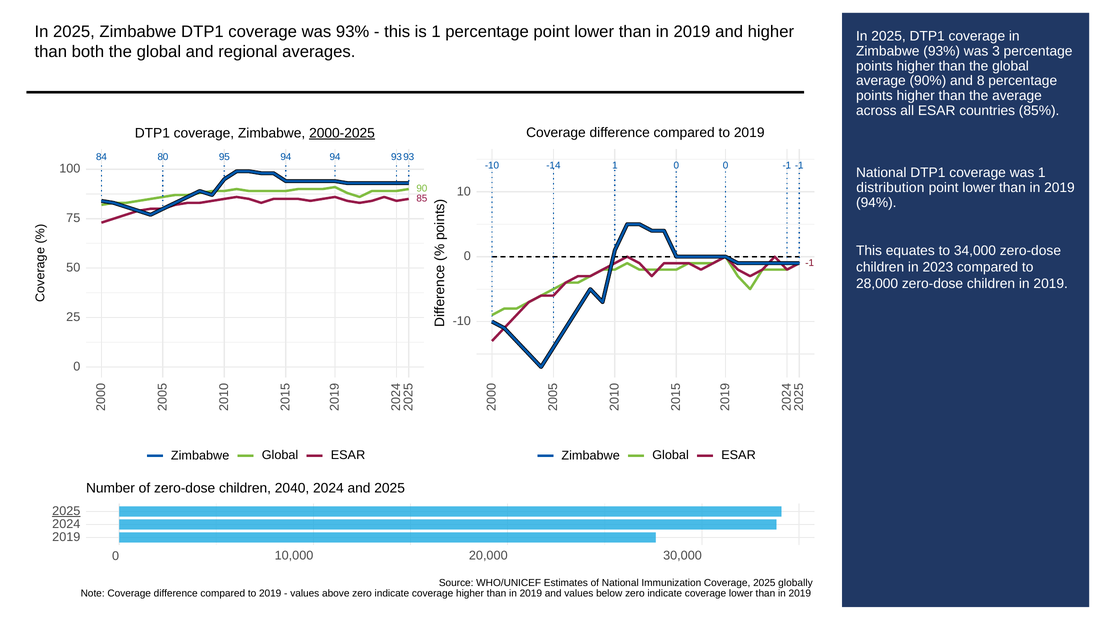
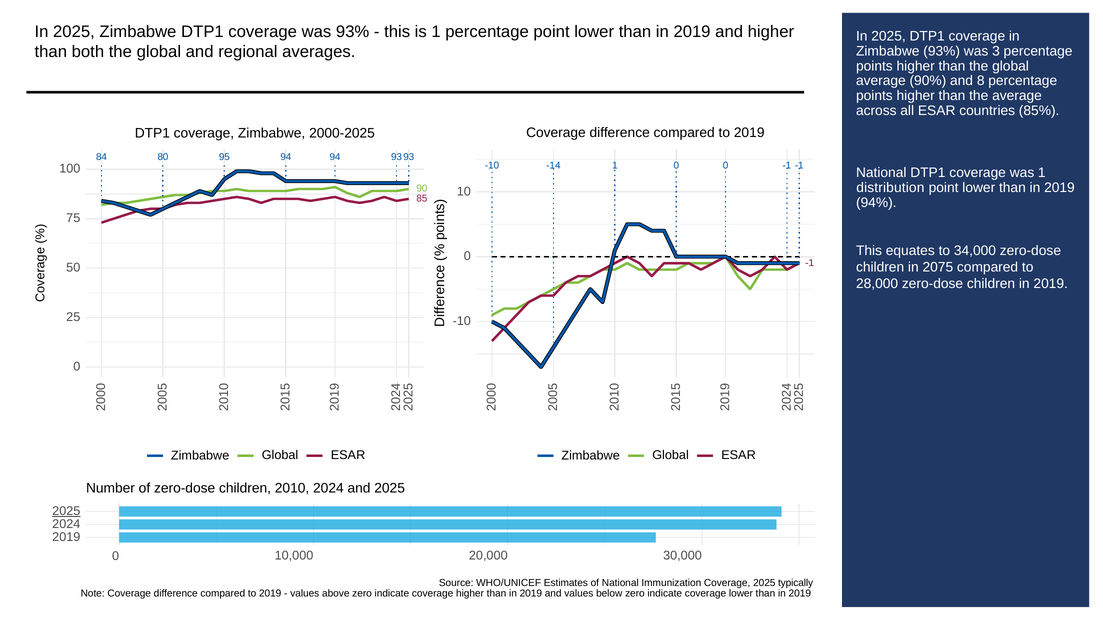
2000-2025 underline: present -> none (342, 133)
2023: 2023 -> 2075 (938, 267)
2040: 2040 -> 2010 (292, 488)
globally: globally -> typically (796, 583)
